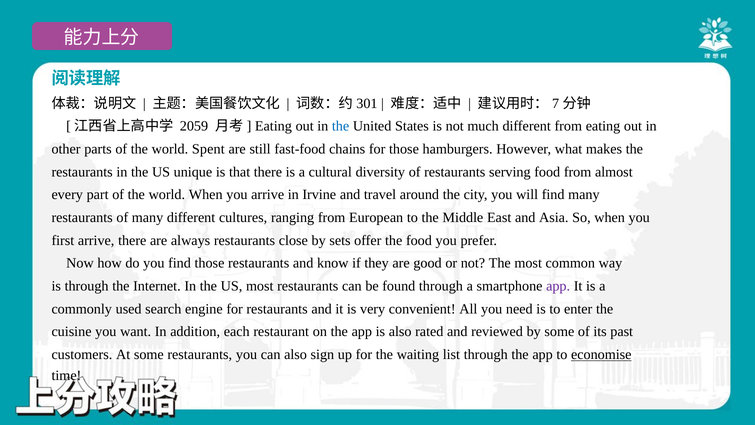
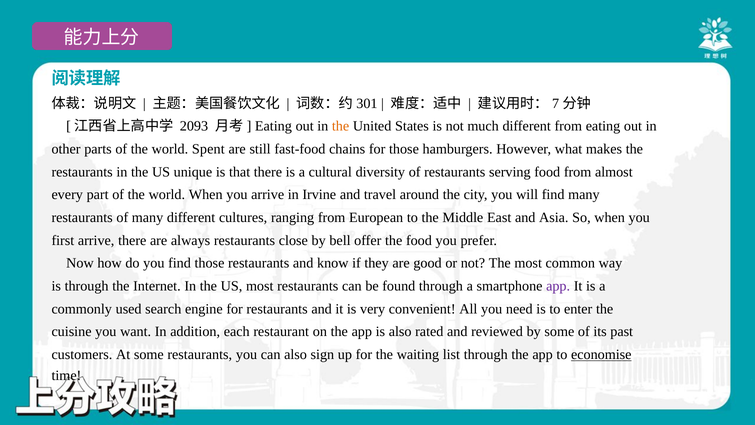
2059: 2059 -> 2093 (194, 126)
the colour: blue -> orange (341, 126)
sets: sets -> bell (340, 240)
